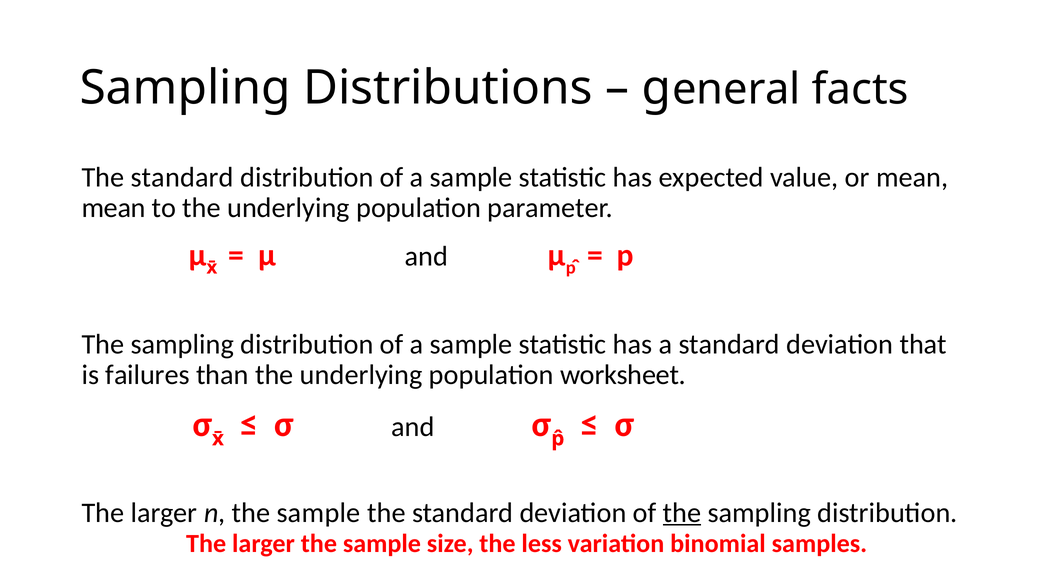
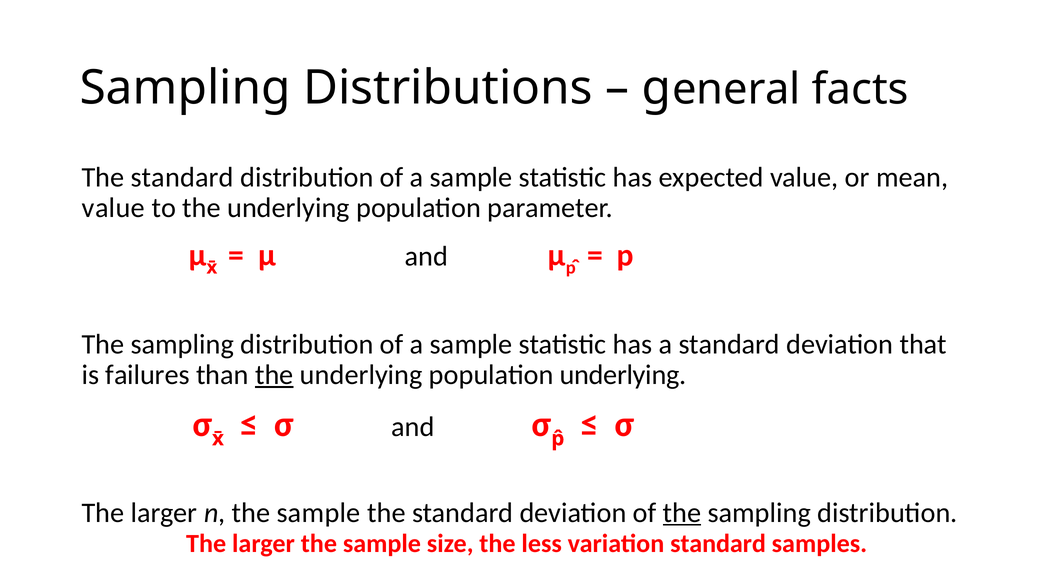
mean: mean -> value (113, 208)
the underline: none -> present (274, 375)
population worksheet: worksheet -> underlying (623, 375)
variation binomial: binomial -> standard (718, 544)
